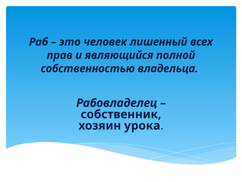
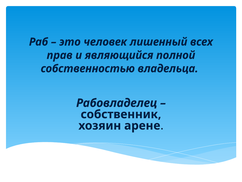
урока: урока -> арене (142, 125)
